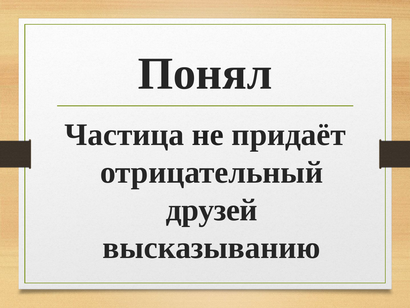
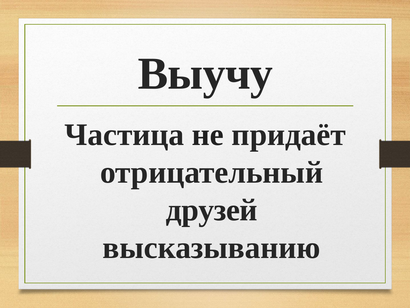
Понял: Понял -> Выучу (205, 74)
